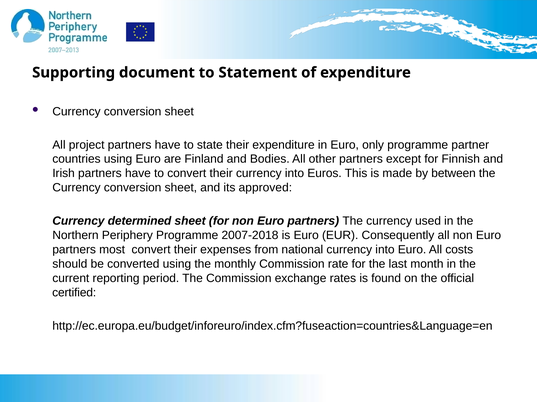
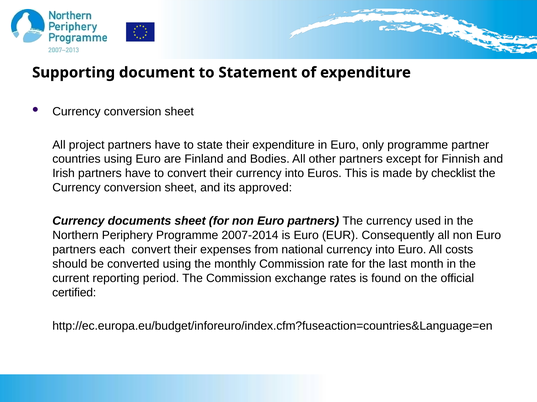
between: between -> checklist (454, 174)
determined: determined -> documents (140, 221)
2007-2018: 2007-2018 -> 2007-2014 (250, 236)
most: most -> each (112, 250)
